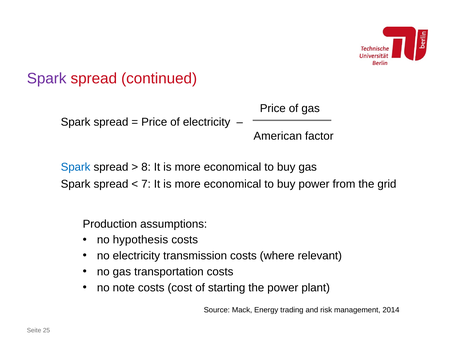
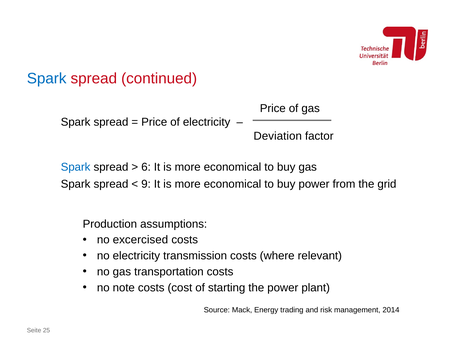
Spark colour: purple -> blue (47, 78)
American: American -> Deviation (278, 136)
8: 8 -> 6 (146, 167)
7: 7 -> 9 (146, 184)
hypothesis: hypothesis -> excercised (140, 240)
